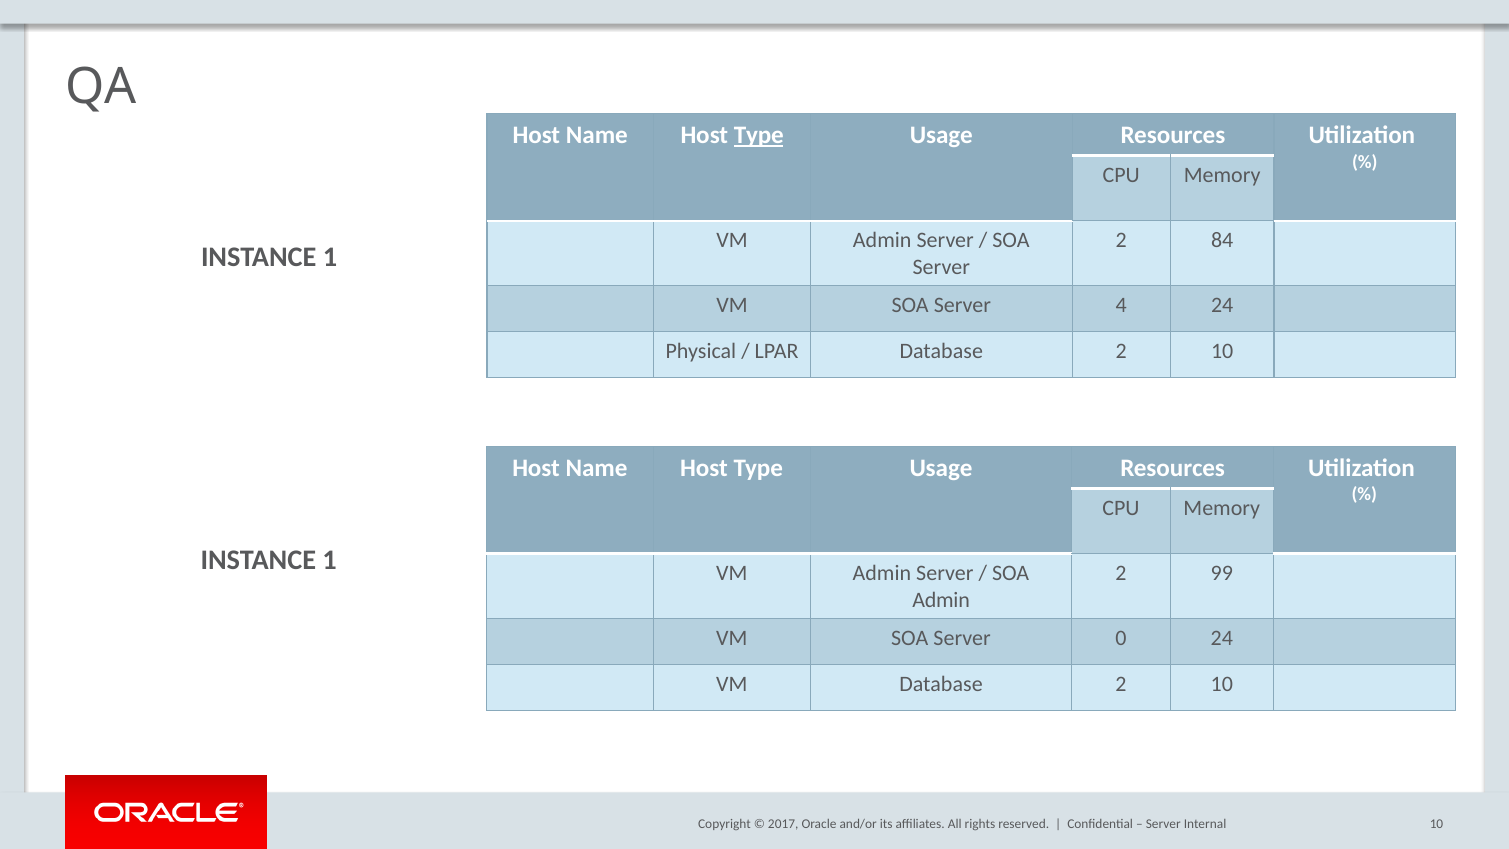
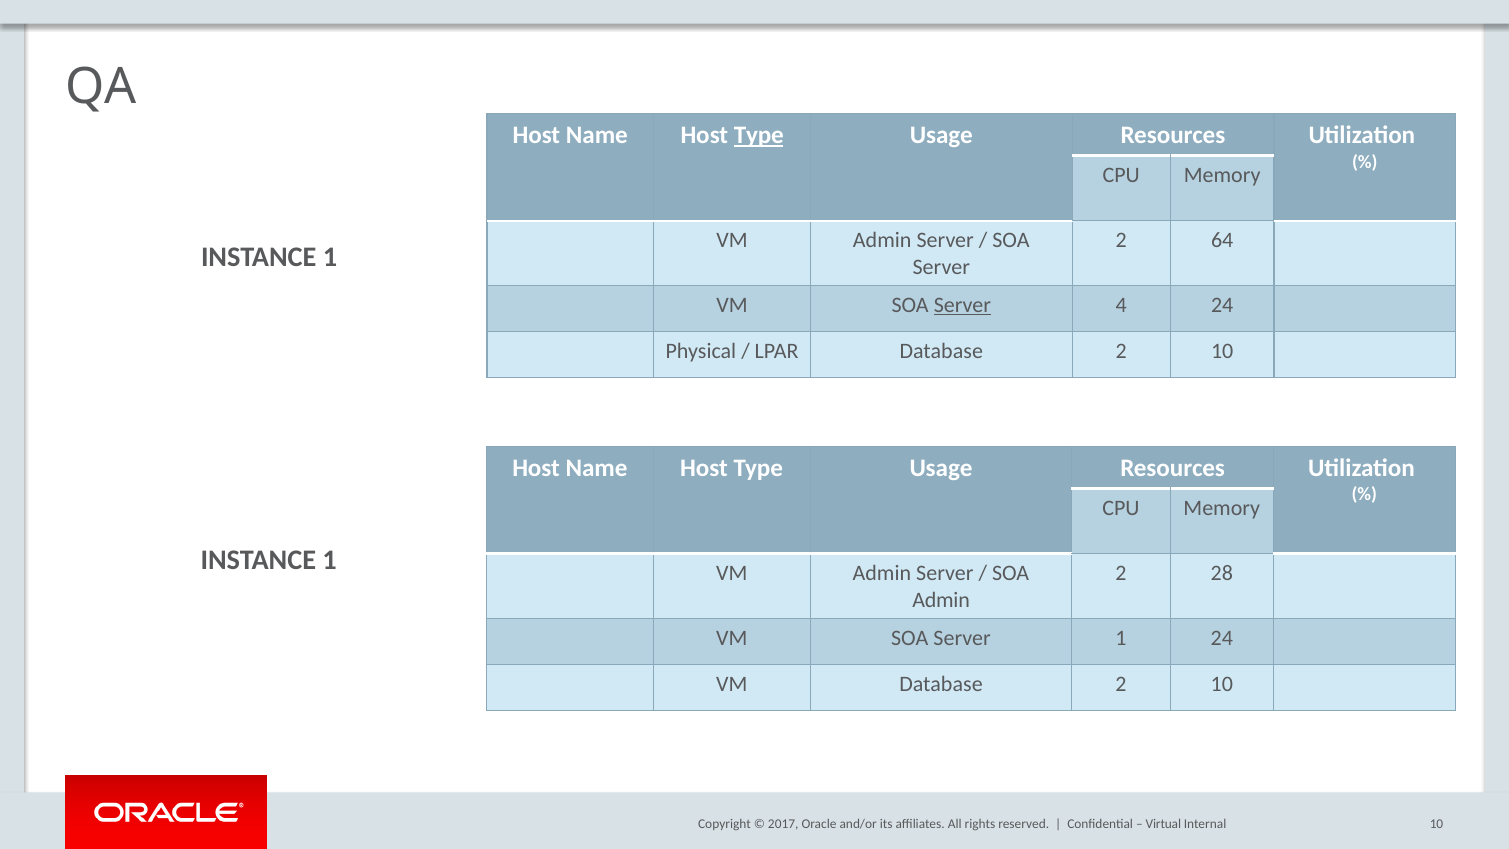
84: 84 -> 64 (1222, 240)
Server underline: none -> present (962, 305)
99: 99 -> 28 (1222, 573)
Server 0: 0 -> 1 (1121, 638)
Server: Server -> Virtual (1163, 824)
